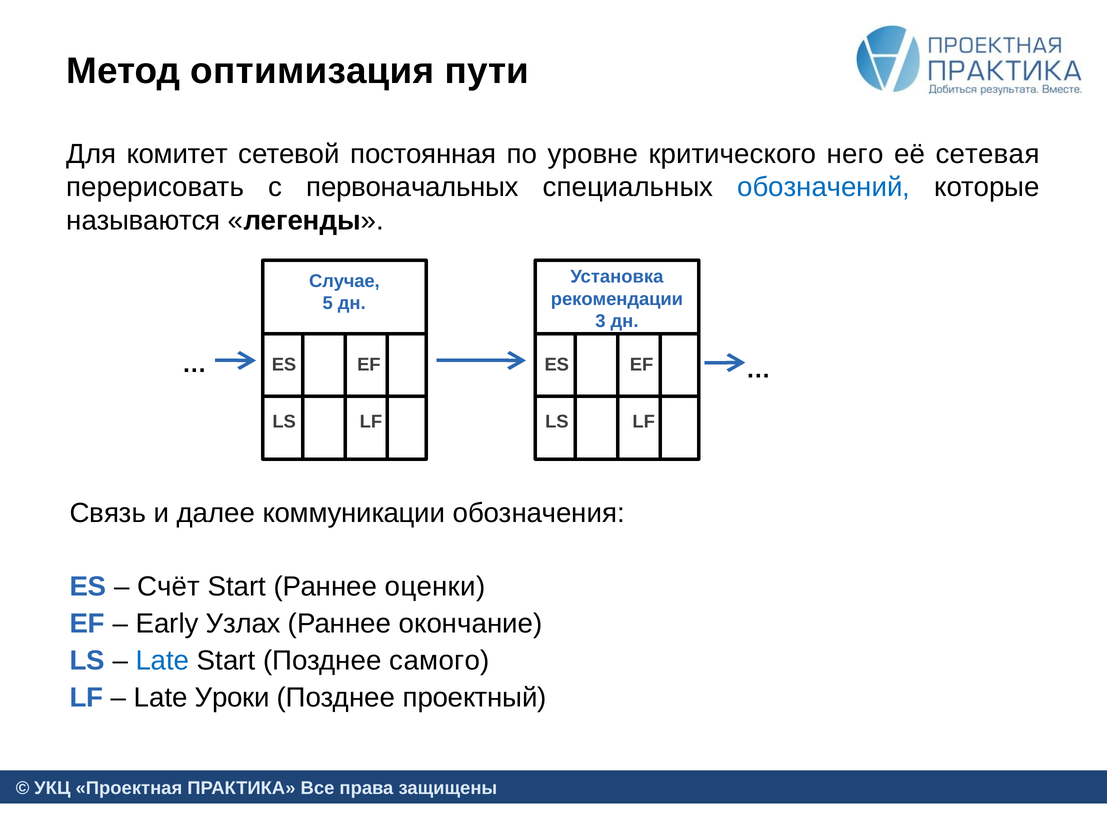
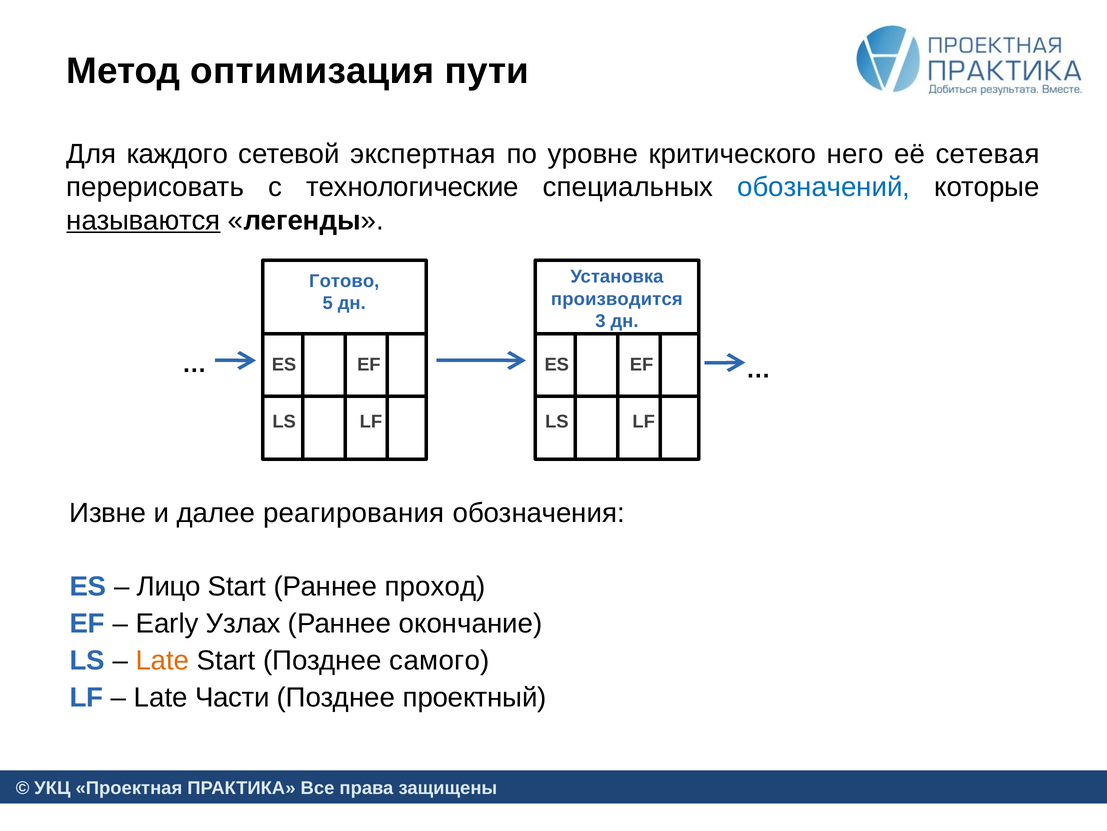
комитет: комитет -> каждого (177, 154)
постоянная: постоянная -> экспертная (423, 154)
первоначальных: первоначальных -> технологические (413, 187)
называются underline: none -> present (143, 220)
Случае: Случае -> Готово (344, 281)
рекомендации: рекомендации -> производится (617, 299)
Связь: Связь -> Извне (108, 512)
коммуникации: коммуникации -> реагирования (354, 512)
Счёт: Счёт -> Лицо (169, 586)
оценки: оценки -> проход (435, 586)
Late colour: blue -> orange (162, 660)
Уроки: Уроки -> Части (232, 697)
